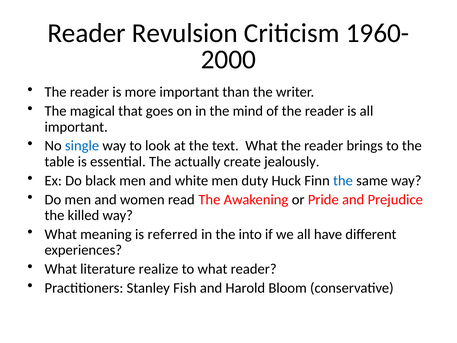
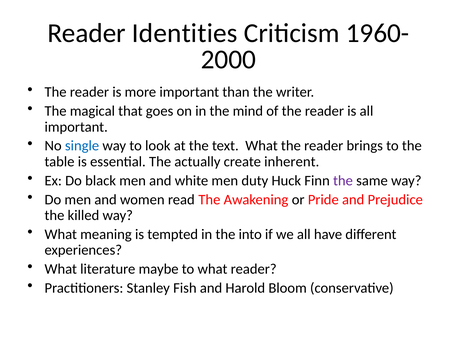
Revulsion: Revulsion -> Identities (185, 33)
jealously: jealously -> inherent (292, 161)
the colour: blue -> purple (343, 180)
referred: referred -> tempted (173, 234)
realize: realize -> maybe (159, 269)
